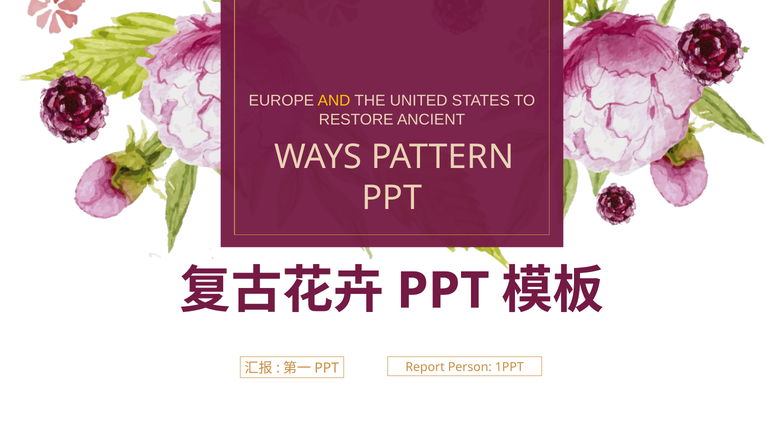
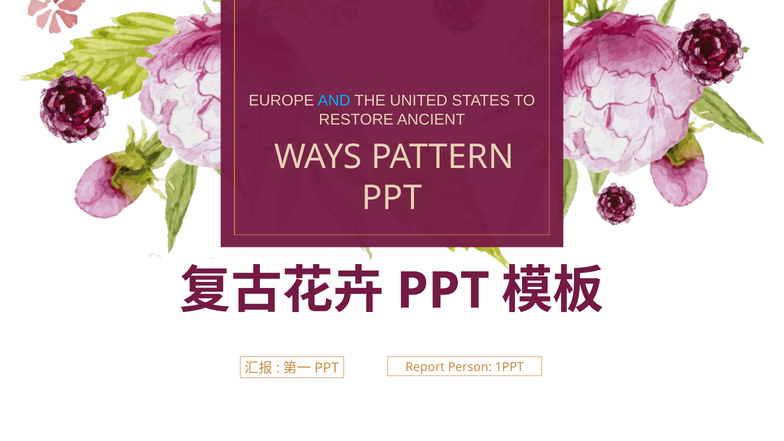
AND colour: yellow -> light blue (334, 101)
